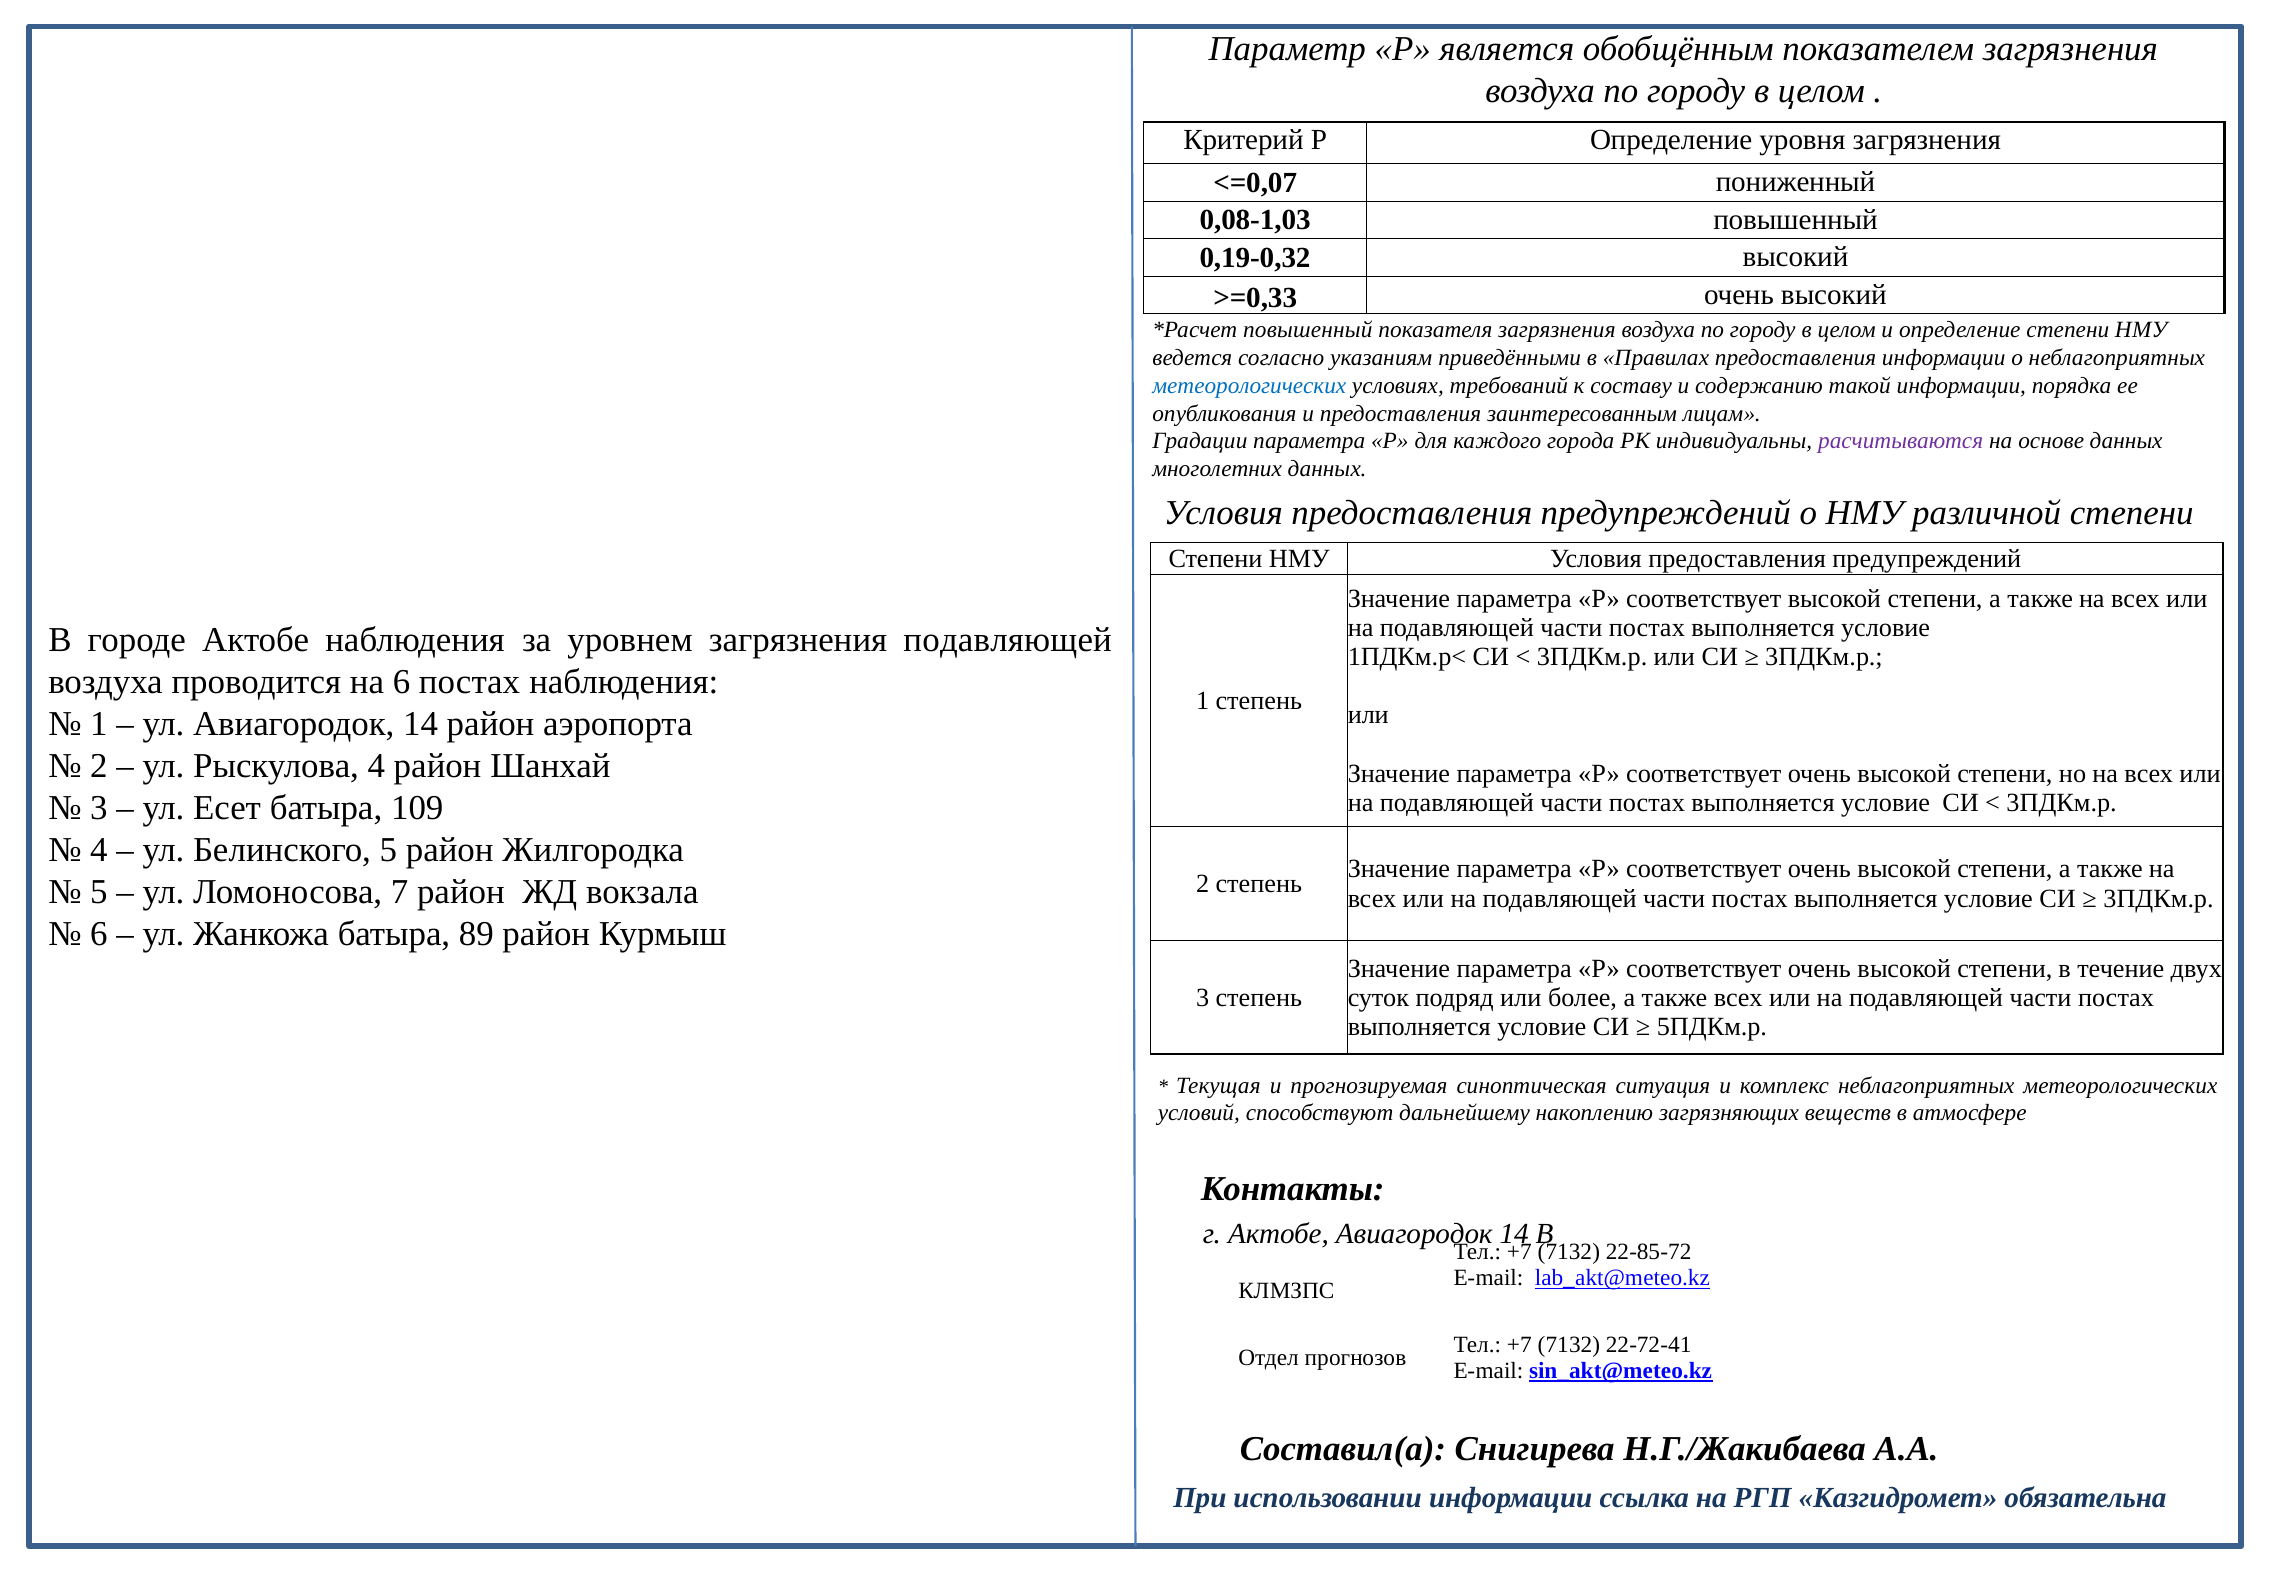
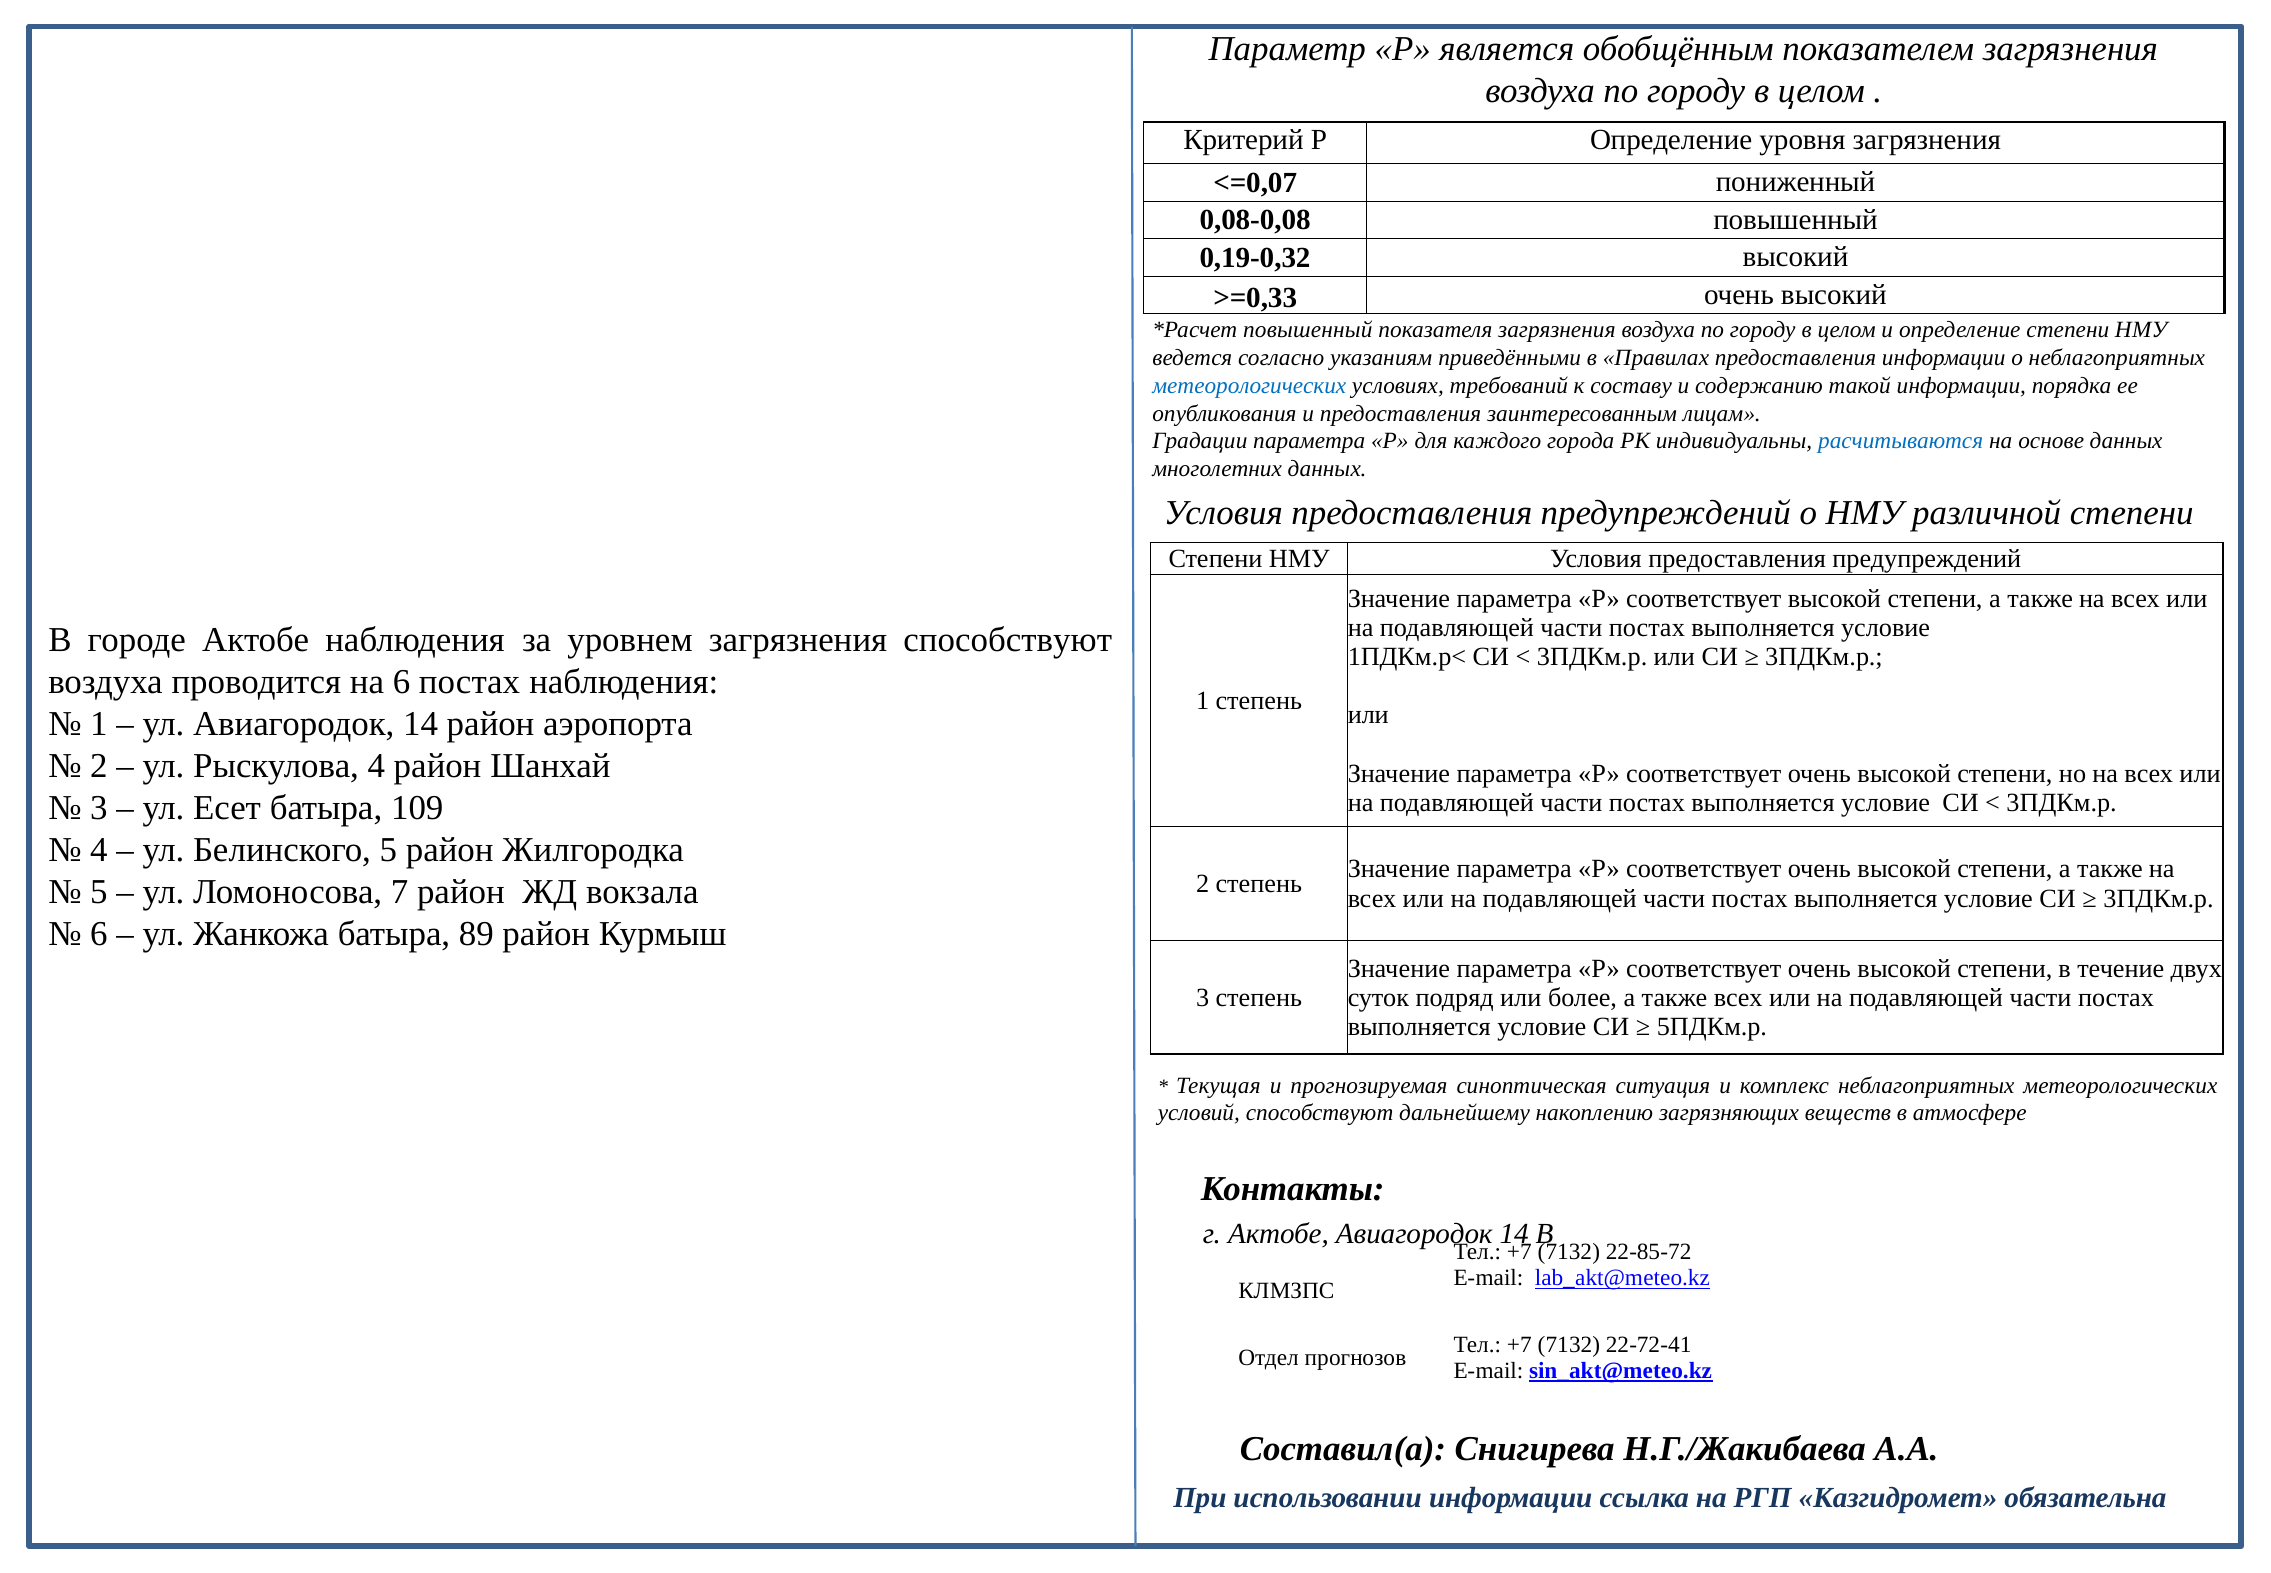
0,08-1,03: 0,08-1,03 -> 0,08-0,08 (1255, 220)
расчитываются colour: purple -> blue (1901, 441)
загрязнения подавляющей: подавляющей -> способствуют (1008, 640)
